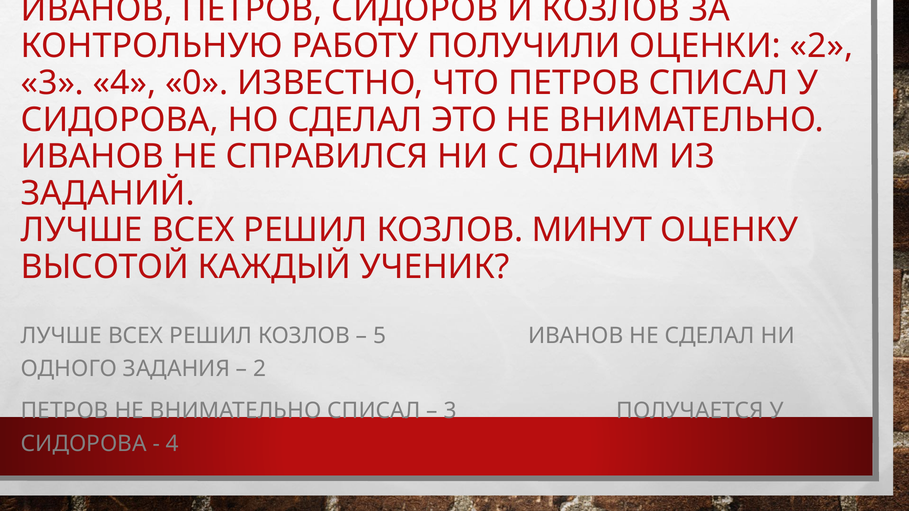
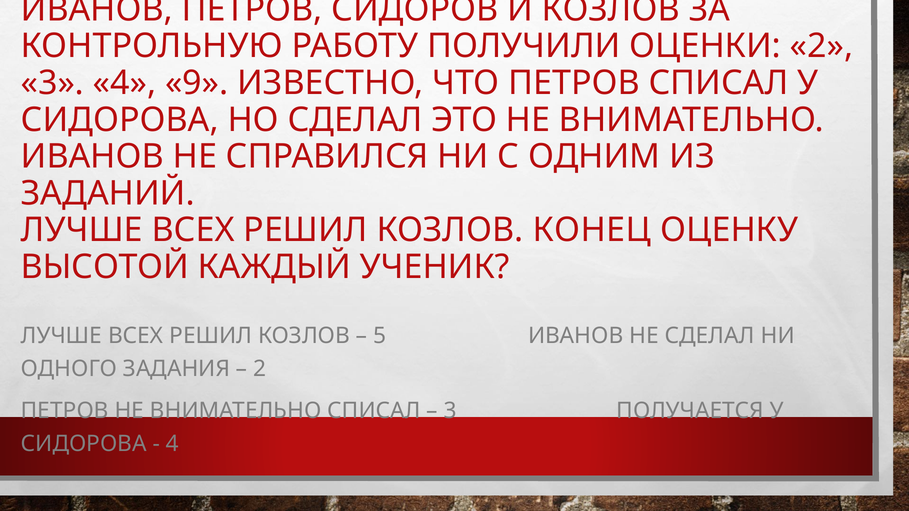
0: 0 -> 9 (197, 83)
МИНУТ: МИНУТ -> КОНЕЦ (592, 230)
